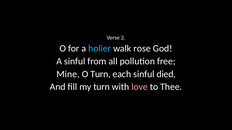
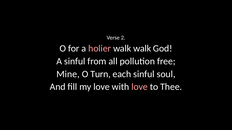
holier colour: light blue -> pink (100, 49)
walk rose: rose -> walk (142, 49)
died: died -> soul (166, 74)
my turn: turn -> love (102, 87)
